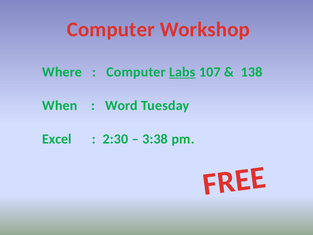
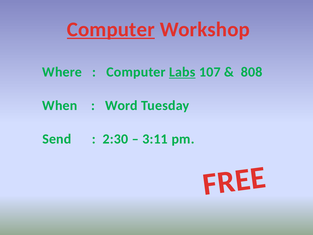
Computer underline: none -> present (111, 29)
138: 138 -> 808 (252, 72)
Excel: Excel -> Send (57, 139)
3:38: 3:38 -> 3:11 (155, 139)
